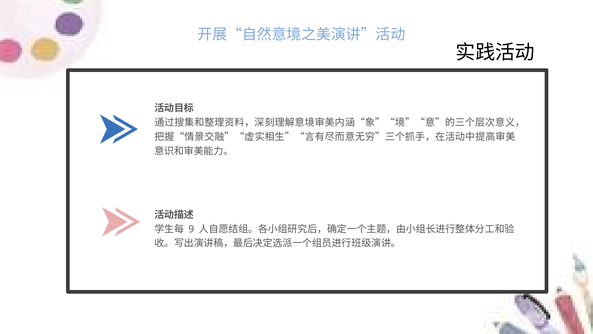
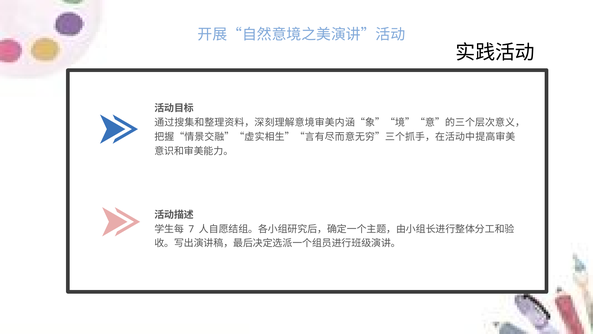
9: 9 -> 7 (191, 229)
